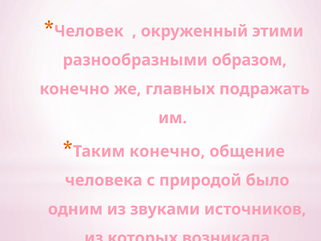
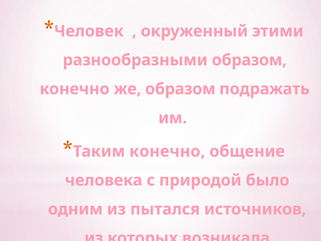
же главных: главных -> образом (180, 89)
звуками: звуками -> пытался (165, 209)
